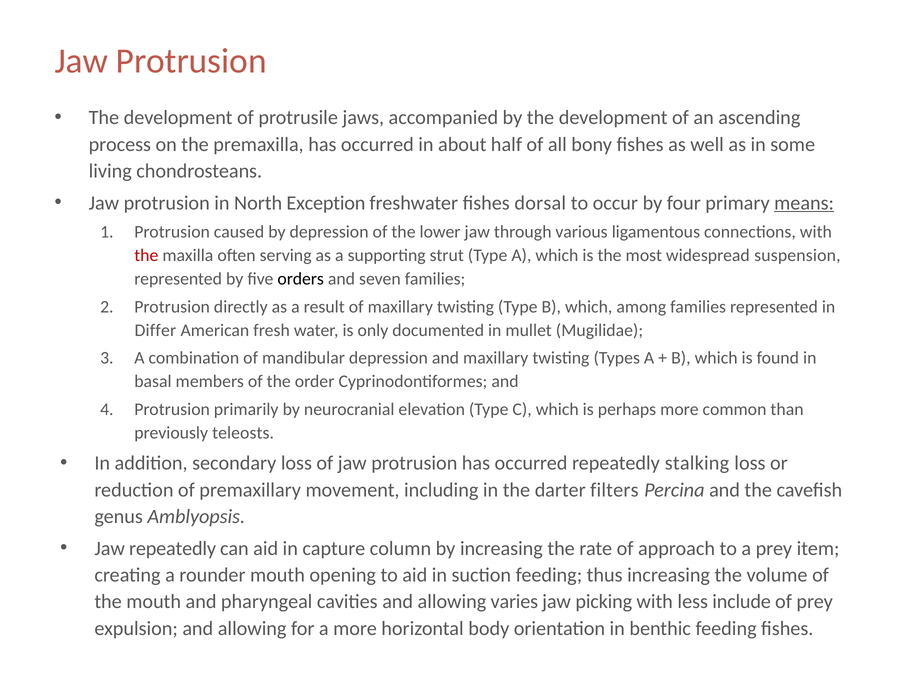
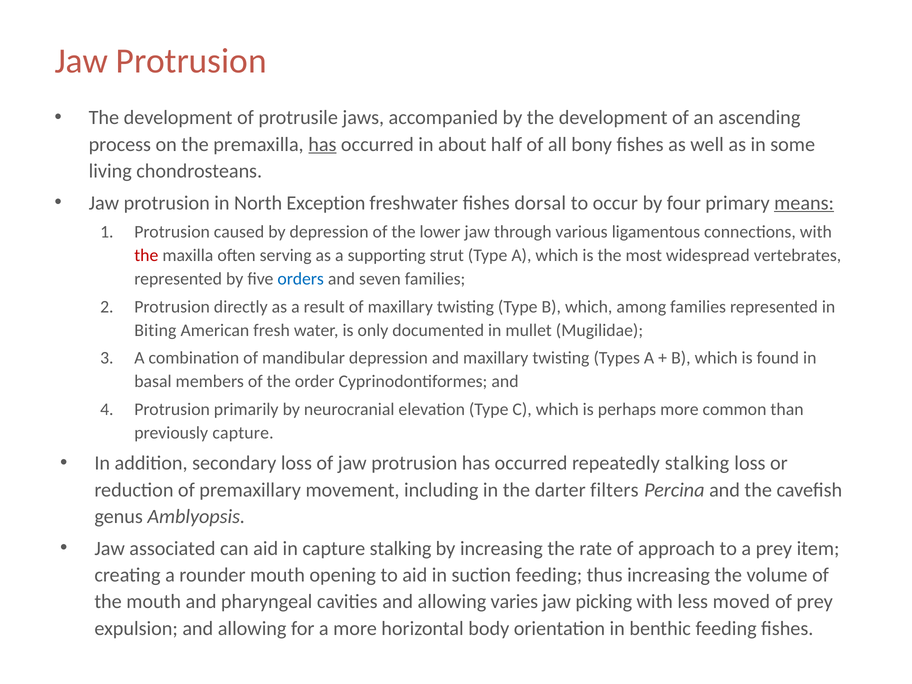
has underline: none -> present (322, 144)
suspension: suspension -> vertebrates (798, 255)
orders colour: black -> blue (301, 279)
Differ: Differ -> Biting (155, 330)
previously teleosts: teleosts -> capture (243, 433)
Jaw repeatedly: repeatedly -> associated (172, 548)
capture column: column -> stalking (401, 548)
include: include -> moved (741, 602)
